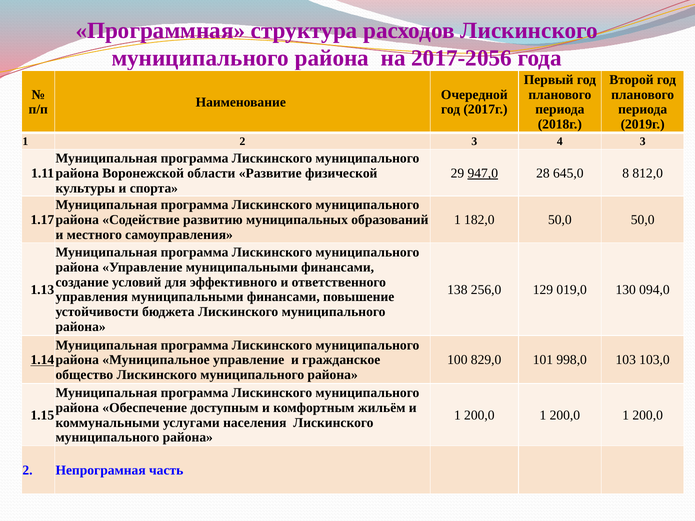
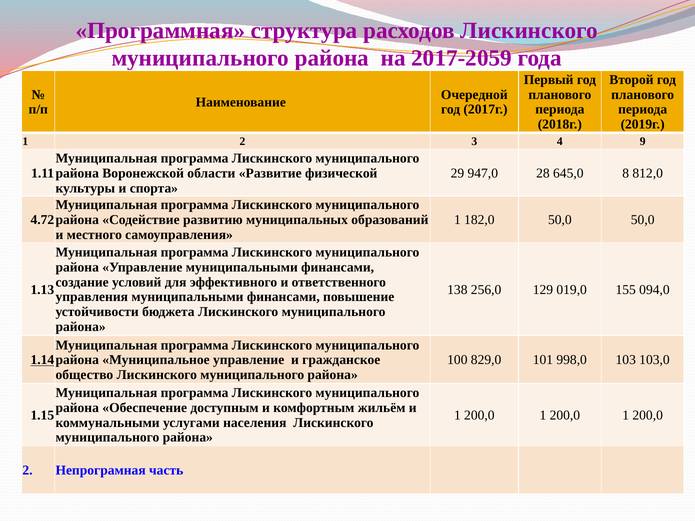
2017-2056: 2017-2056 -> 2017-2059 (462, 58)
4 3: 3 -> 9 (643, 141)
947,0 underline: present -> none (483, 173)
1.17: 1.17 -> 4.72 (42, 220)
130: 130 -> 155 (626, 290)
